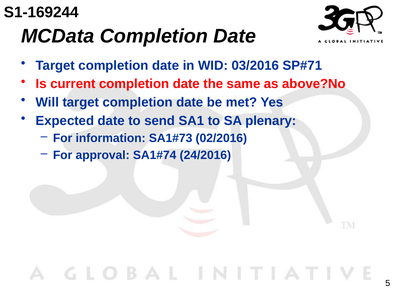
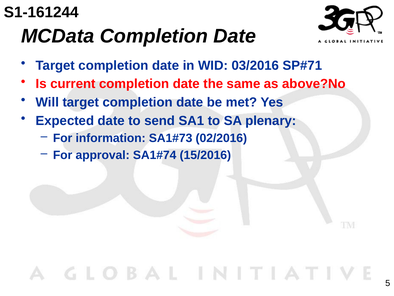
S1-169244: S1-169244 -> S1-161244 (41, 12)
24/2016: 24/2016 -> 15/2016 (205, 155)
